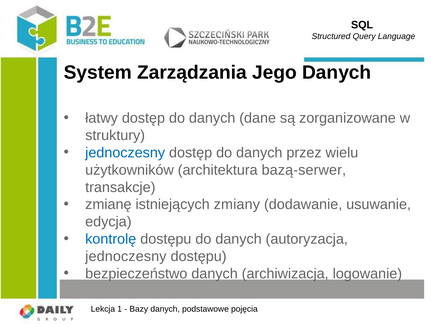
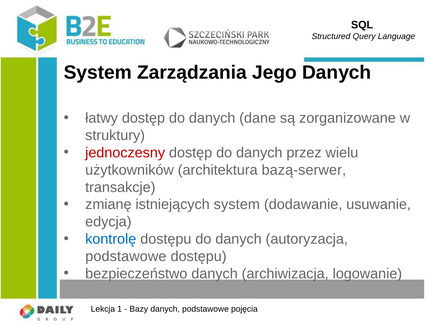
jednoczesny colour: blue -> red (125, 152)
istniejących zmiany: zmiany -> system (237, 204)
jednoczesny: jednoczesny -> podstawowe (126, 256)
